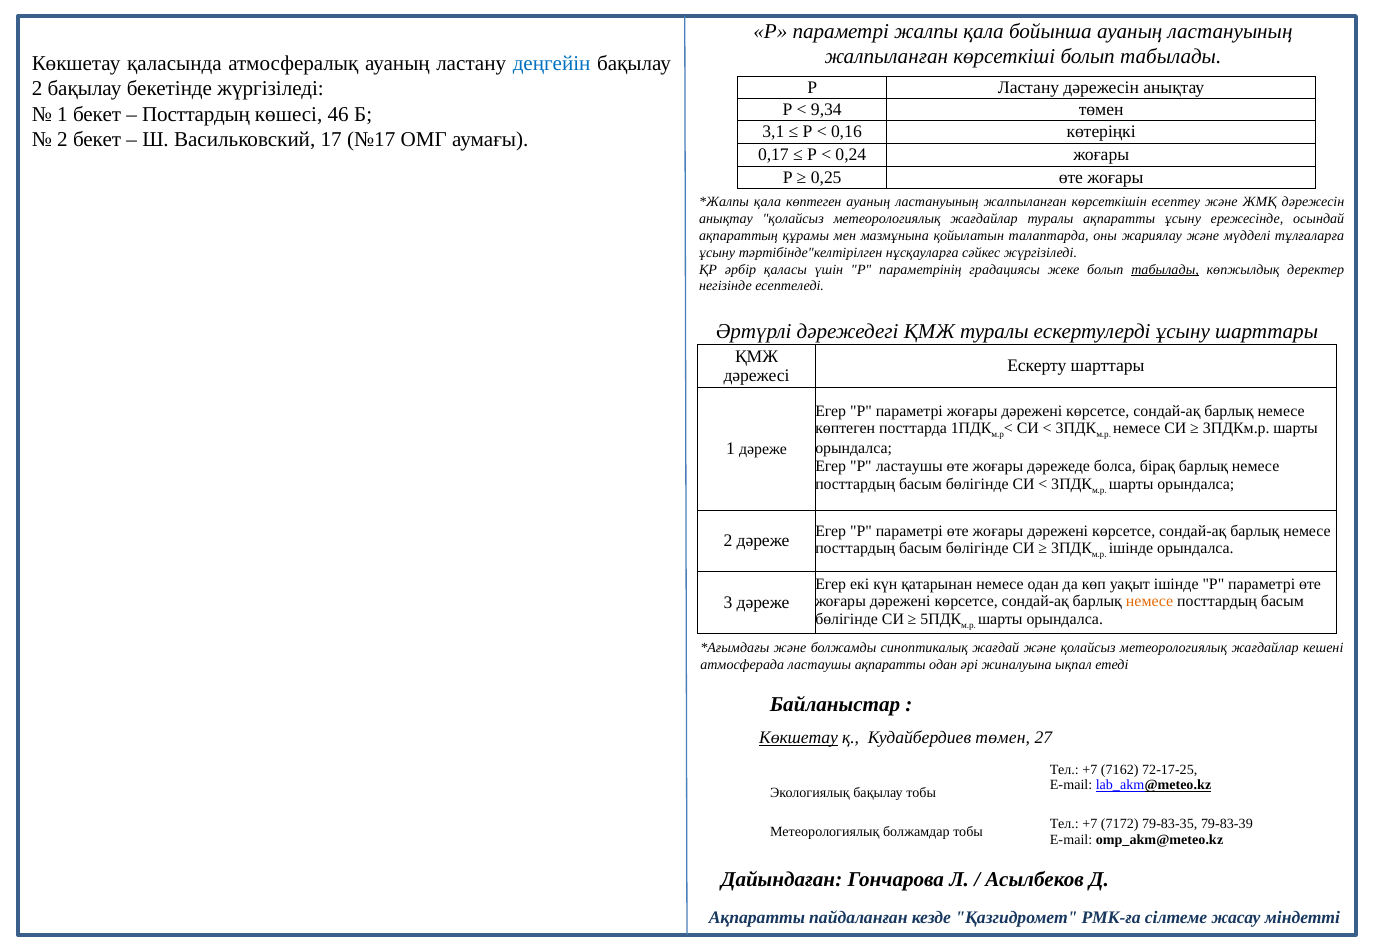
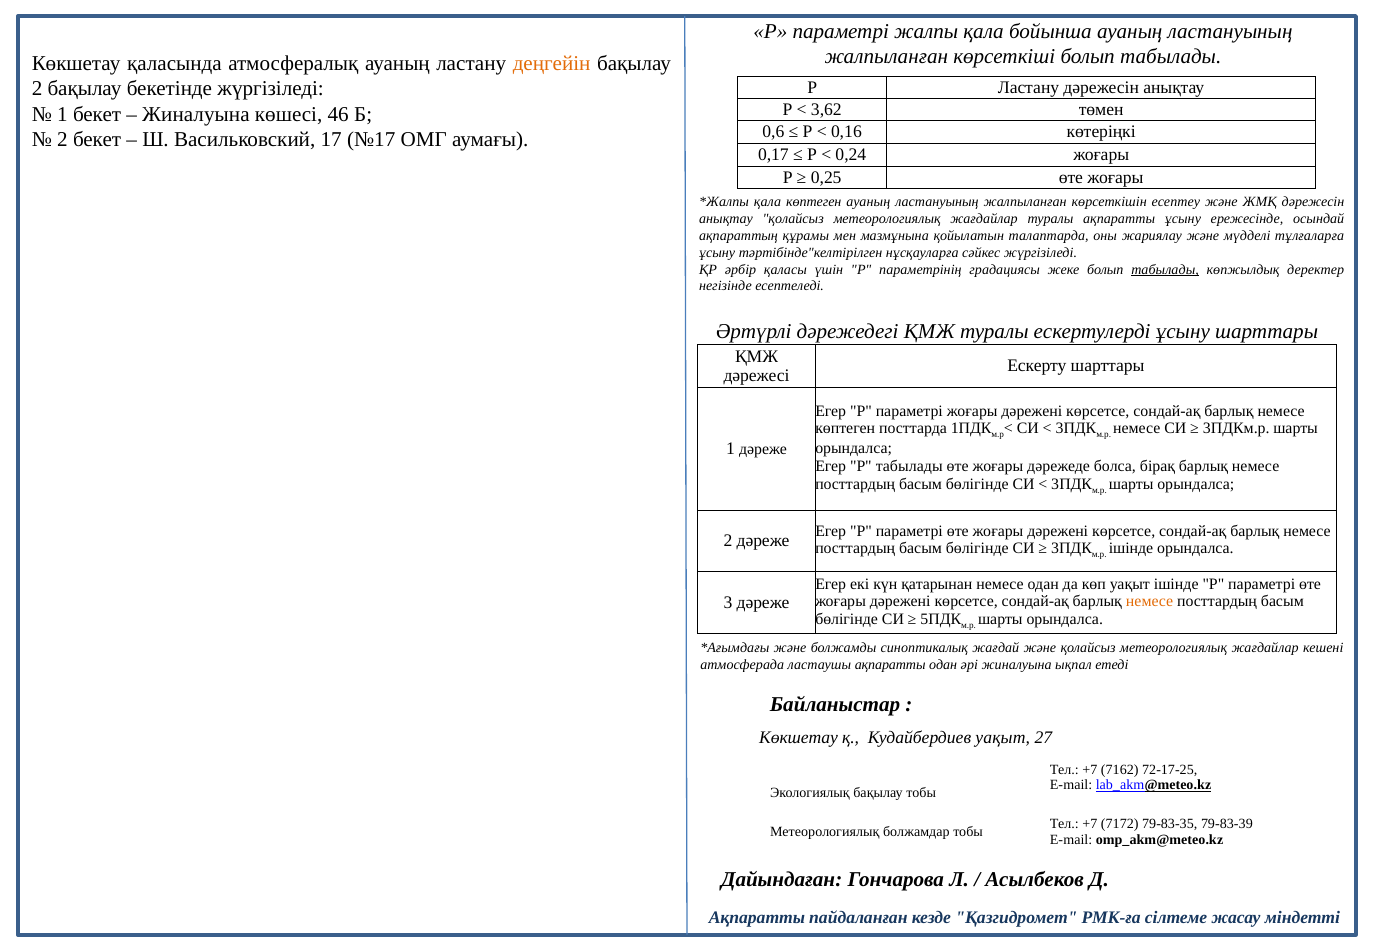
деңгейін colour: blue -> orange (552, 64)
9,34: 9,34 -> 3,62 (826, 109)
Посттардың: Посттардың -> Жиналуына (196, 114)
3,1: 3,1 -> 0,6 (773, 132)
P ластаушы: ластаушы -> табылады (909, 466)
Көкшетау underline: present -> none (799, 738)
Кудайбердиев төмен: төмен -> уақыт (1003, 738)
